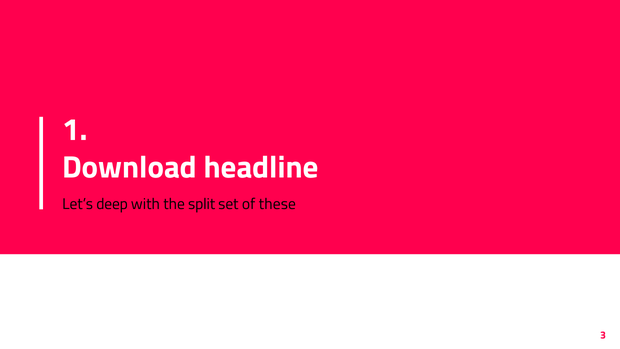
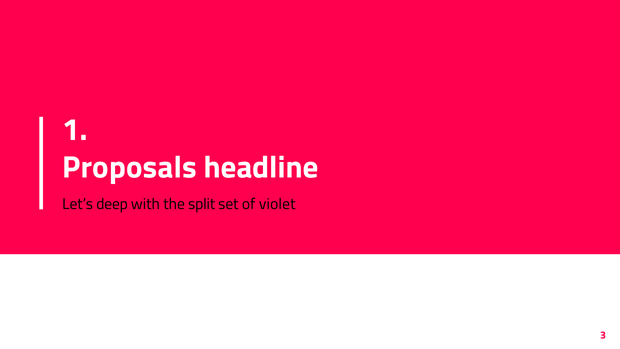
Download: Download -> Proposals (129, 167)
these: these -> violet (277, 204)
